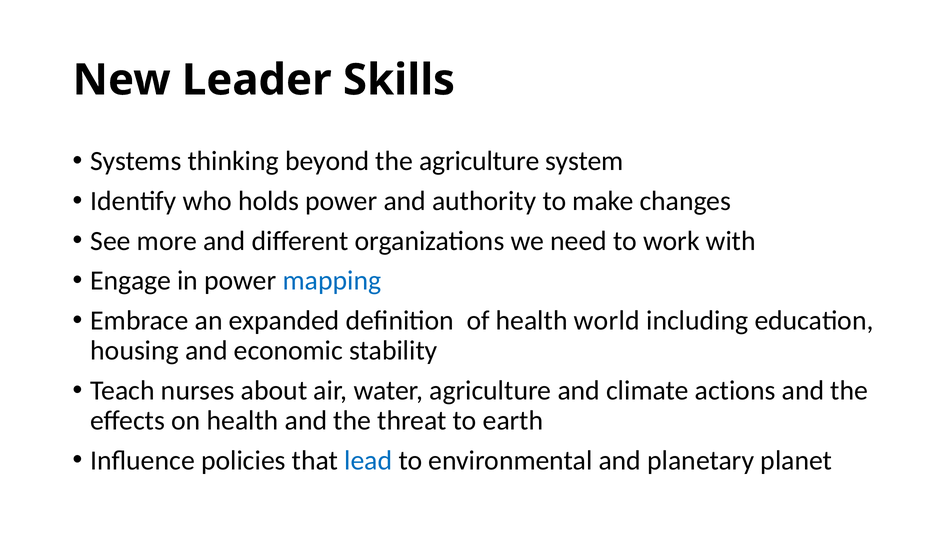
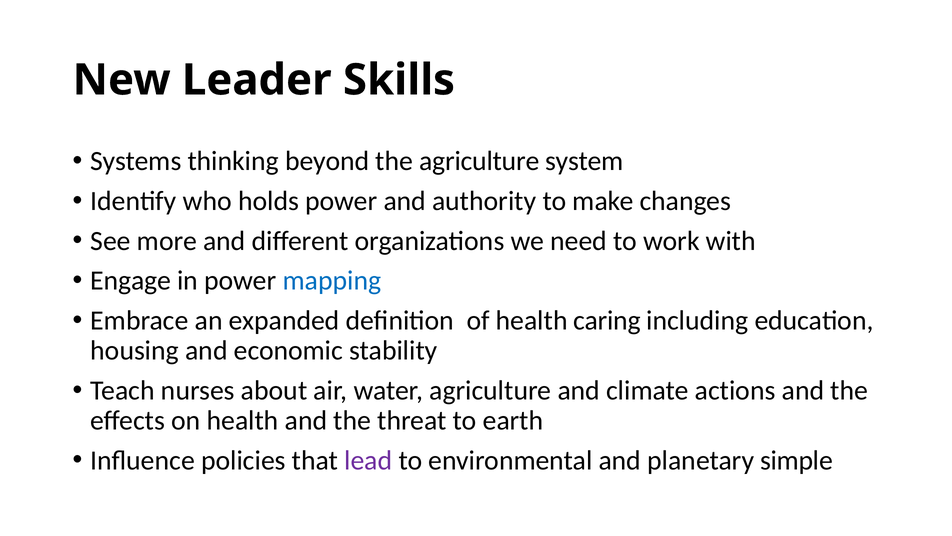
world: world -> caring (607, 320)
lead colour: blue -> purple (368, 460)
planet: planet -> simple (797, 460)
